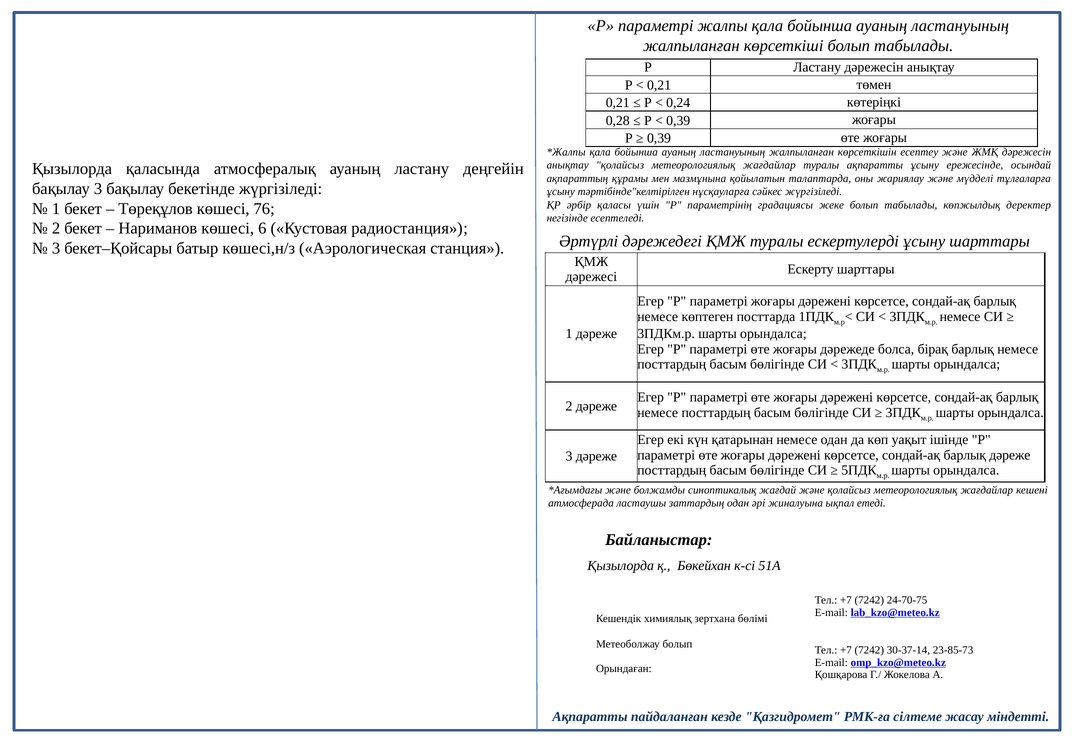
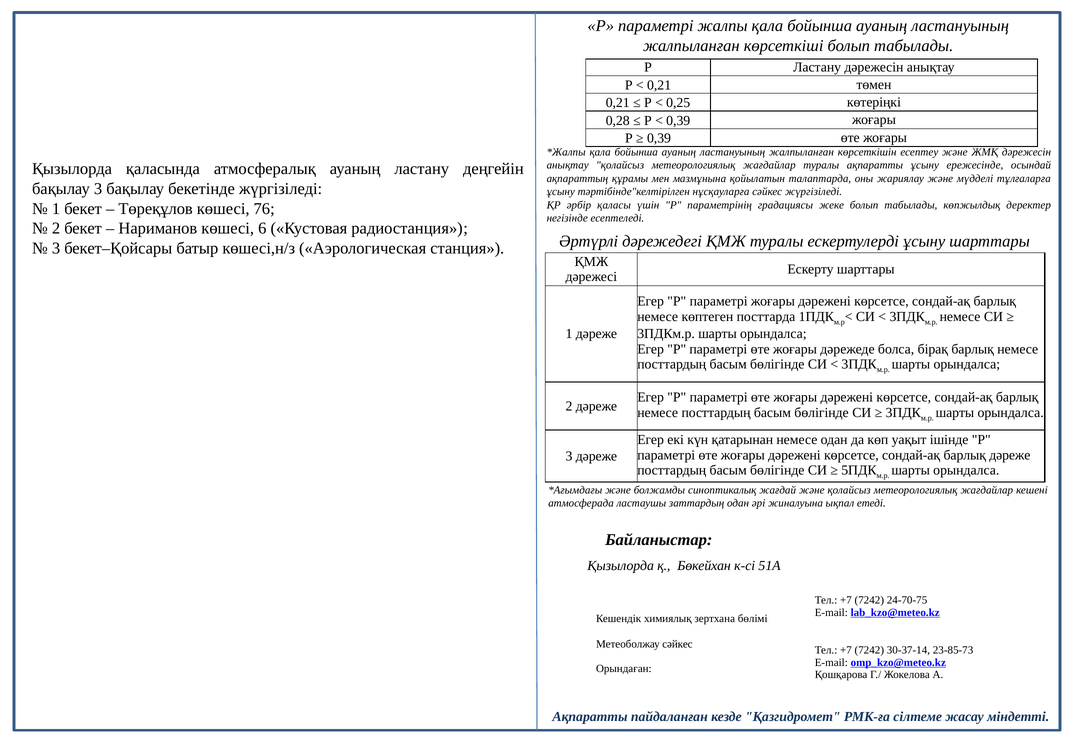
0,24: 0,24 -> 0,25 (678, 103)
Метеоболжау болып: болып -> сәйкес (677, 645)
